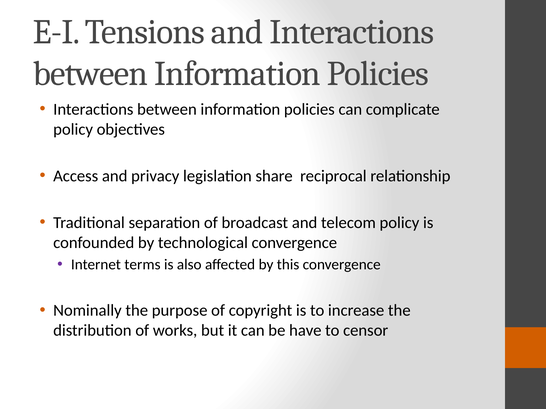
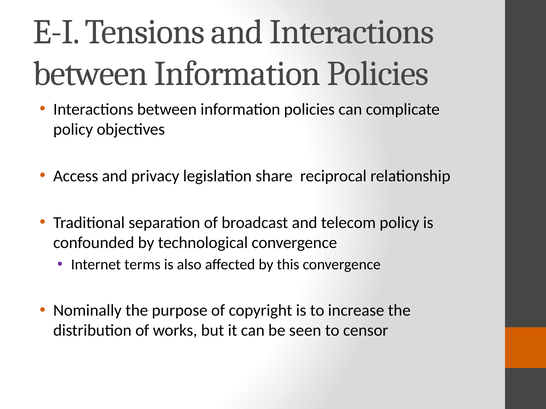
have: have -> seen (305, 331)
